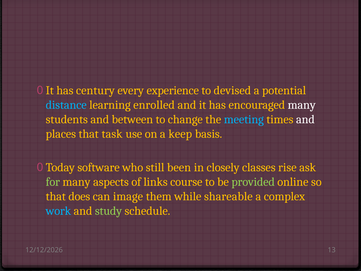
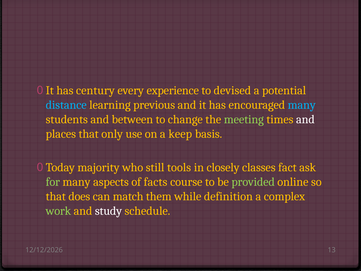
enrolled: enrolled -> previous (154, 105)
many colour: white -> light blue (302, 105)
meeting colour: light blue -> light green (244, 119)
task: task -> only (112, 134)
software: software -> majority (99, 167)
been: been -> tools (179, 167)
rise: rise -> fact (287, 167)
links: links -> facts (155, 182)
image: image -> match (128, 196)
shareable: shareable -> definition (228, 196)
work colour: light blue -> light green (58, 211)
study colour: light green -> white (108, 211)
